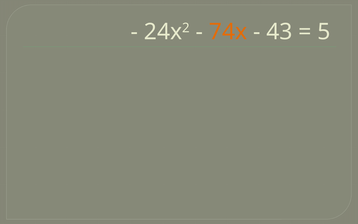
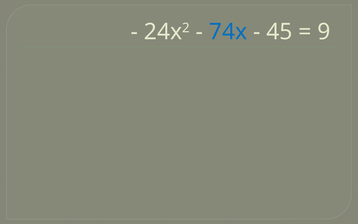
74x colour: orange -> blue (228, 32)
43: 43 -> 45 (279, 32)
5: 5 -> 9 (324, 32)
